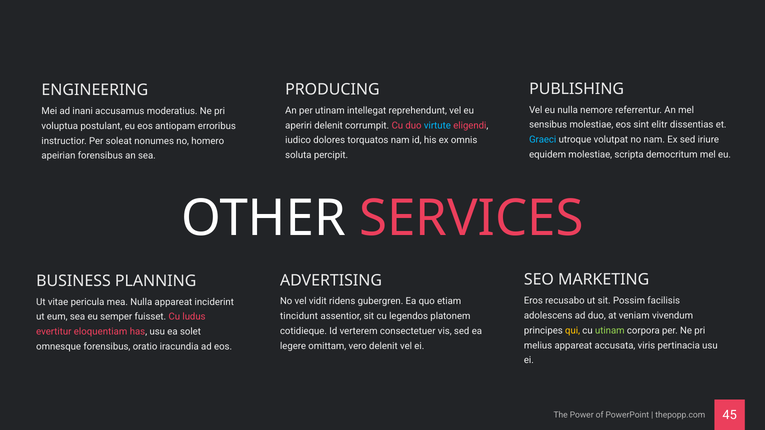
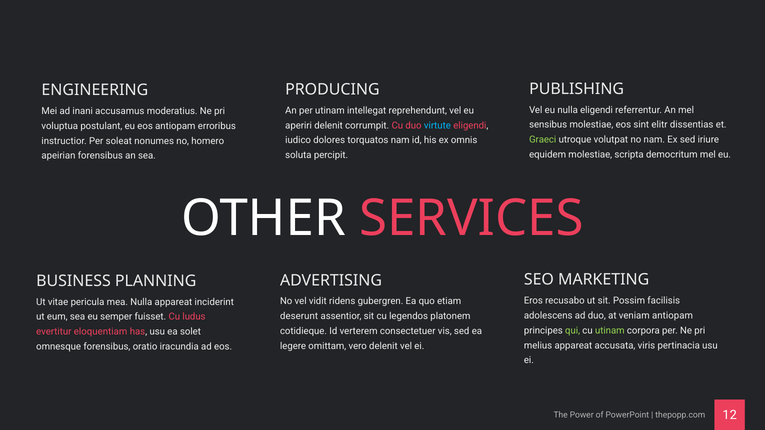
nulla nemore: nemore -> eligendi (597, 110)
Graeci colour: light blue -> light green (543, 140)
veniam vivendum: vivendum -> antiopam (672, 316)
tincidunt: tincidunt -> deserunt (299, 316)
qui colour: yellow -> light green (573, 331)
45: 45 -> 12 (730, 415)
